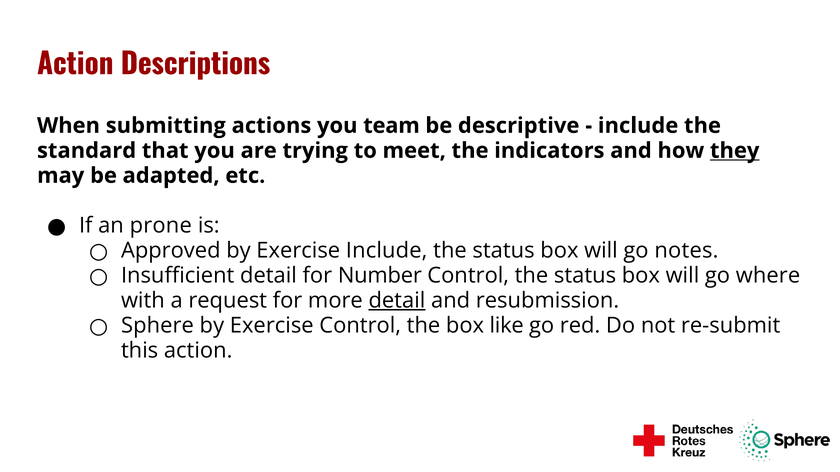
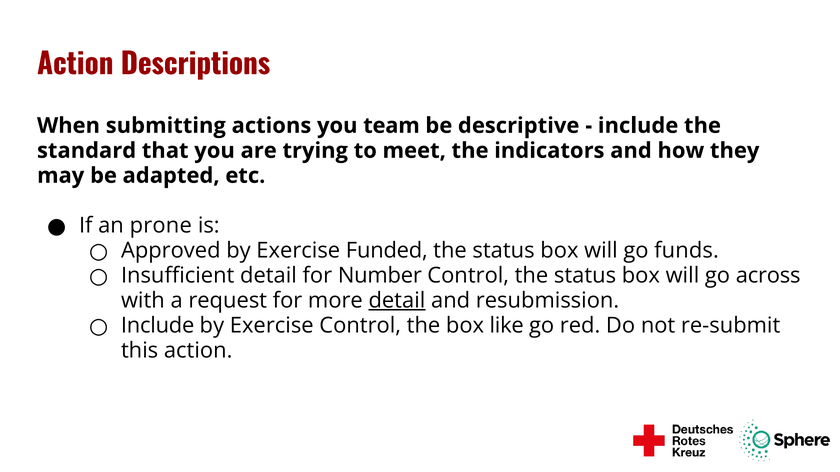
they underline: present -> none (735, 151)
Exercise Include: Include -> Funded (387, 251)
notes: notes -> funds (686, 251)
where: where -> across (768, 276)
Sphere: Sphere -> Include (158, 326)
